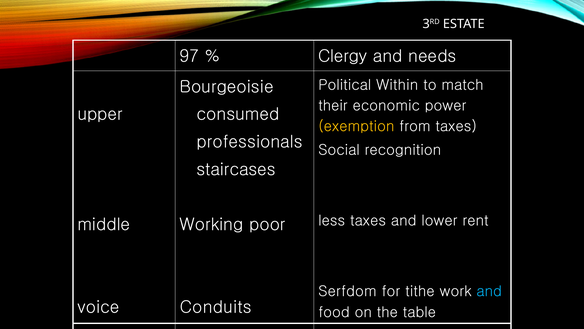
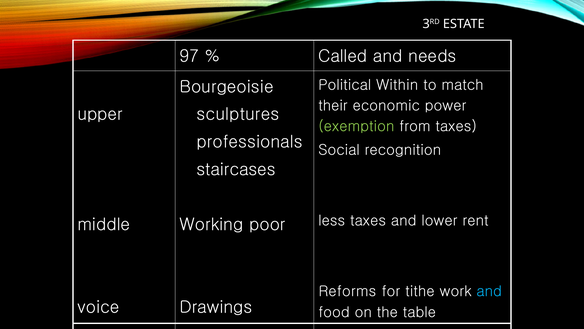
Clergy: Clergy -> Called (343, 56)
consumed: consumed -> sculptures (238, 114)
exemption colour: yellow -> light green (356, 126)
Serfdom: Serfdom -> Reforms (347, 291)
Conduits: Conduits -> Drawings (216, 307)
